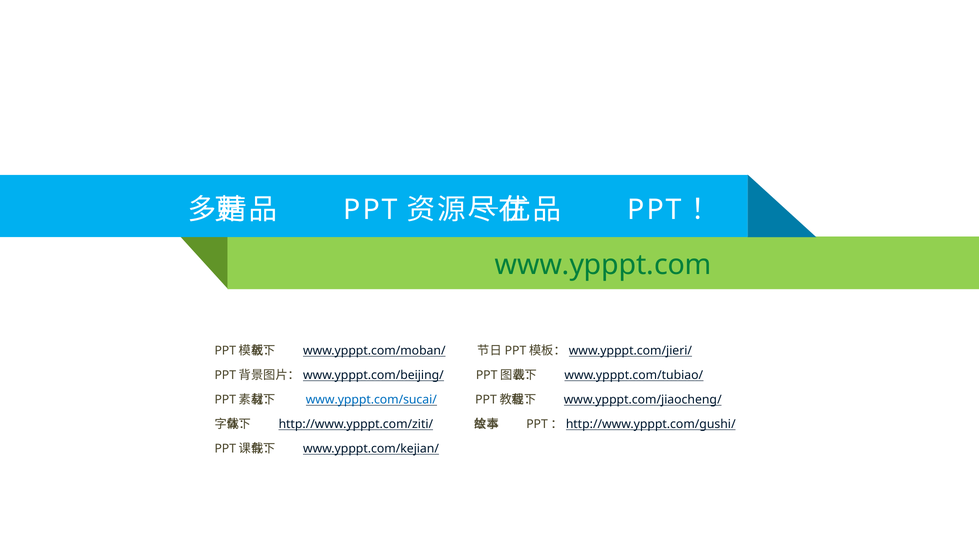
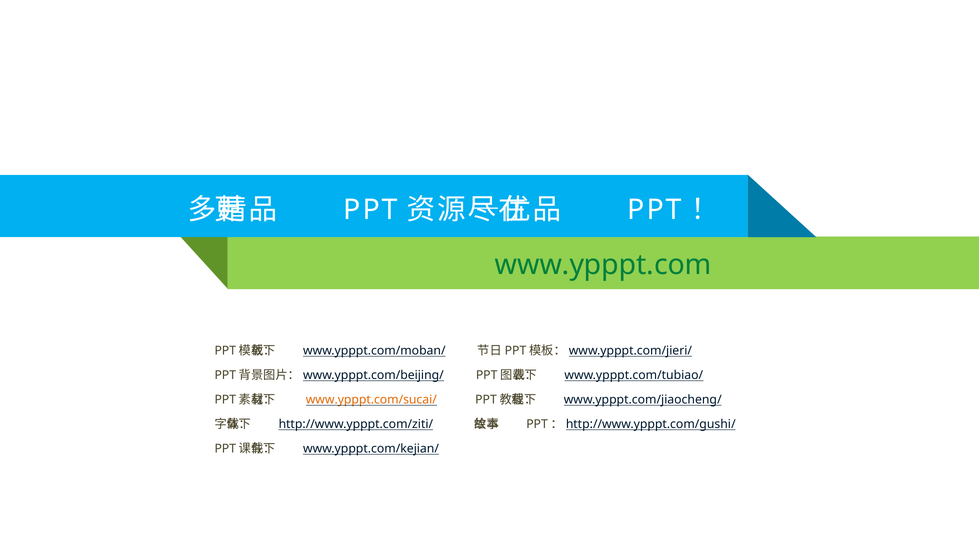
www.ypppt.com/sucai/ colour: blue -> orange (371, 400)
